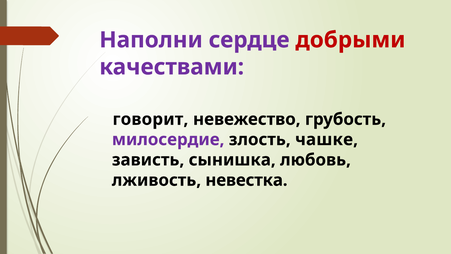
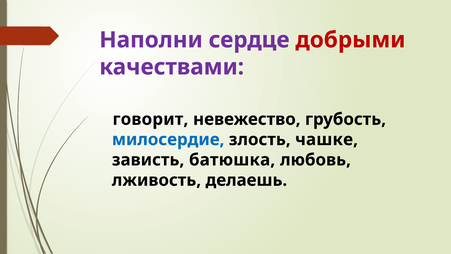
милосердие colour: purple -> blue (168, 139)
сынишка: сынишка -> батюшка (232, 160)
невестка: невестка -> делаешь (246, 180)
